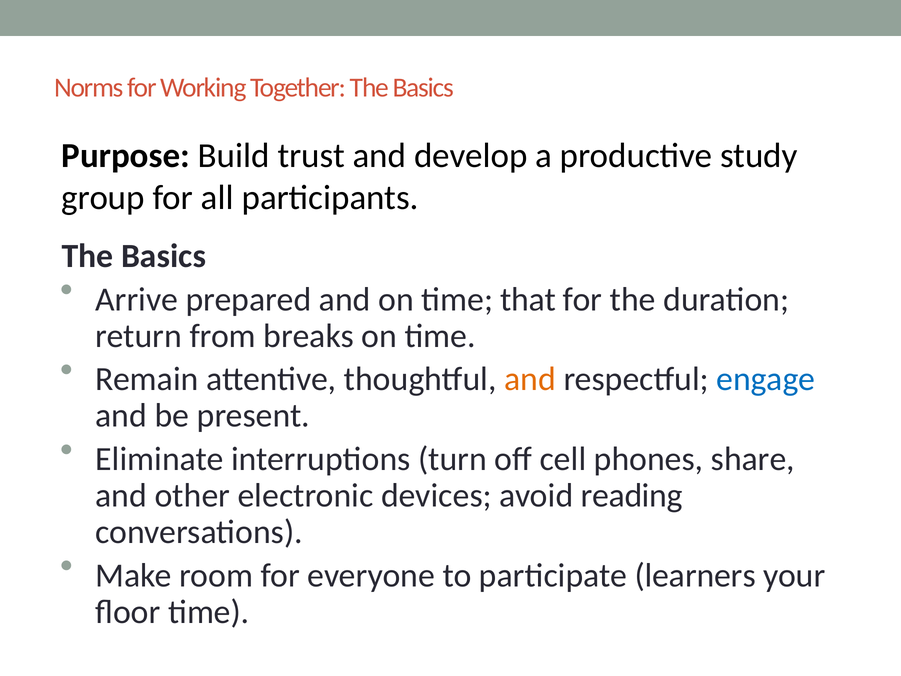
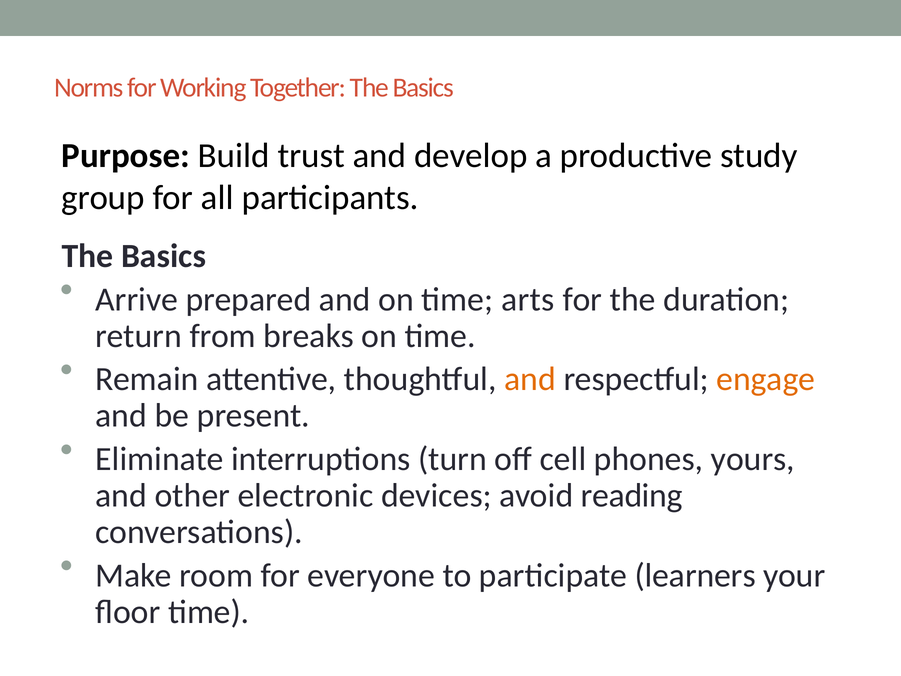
that: that -> arts (528, 299)
engage colour: blue -> orange (766, 379)
share: share -> yours (753, 459)
